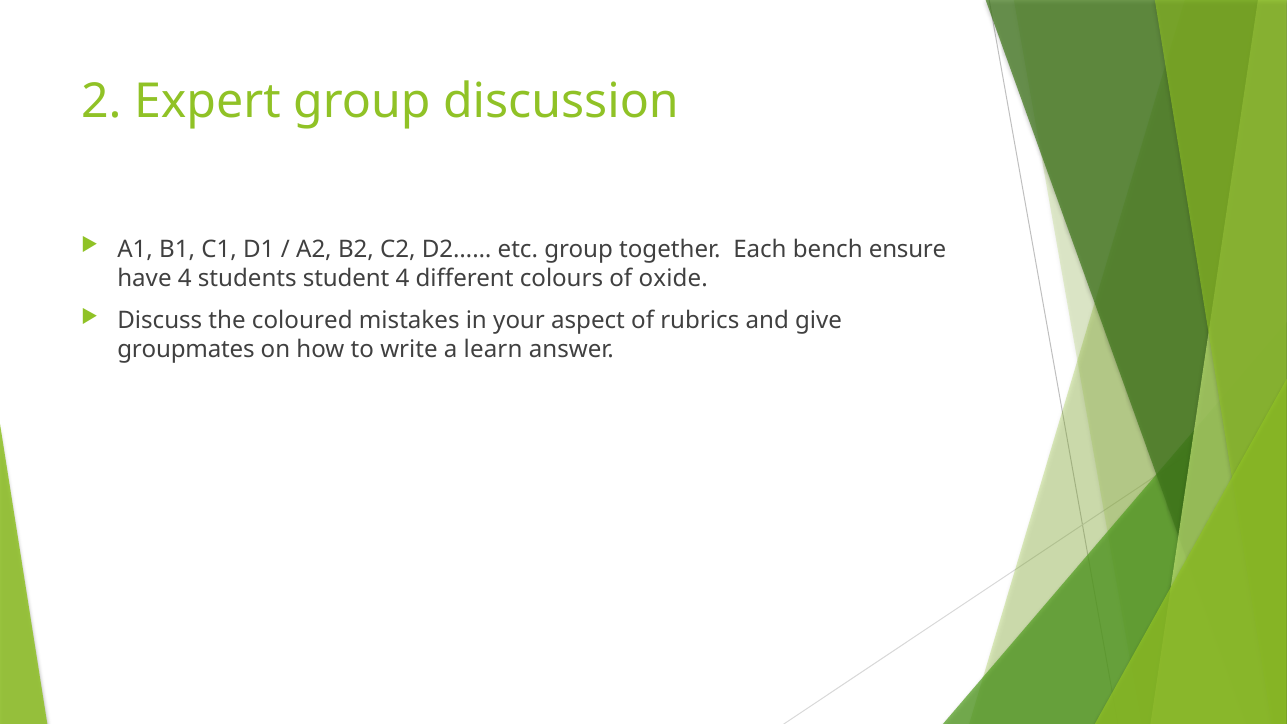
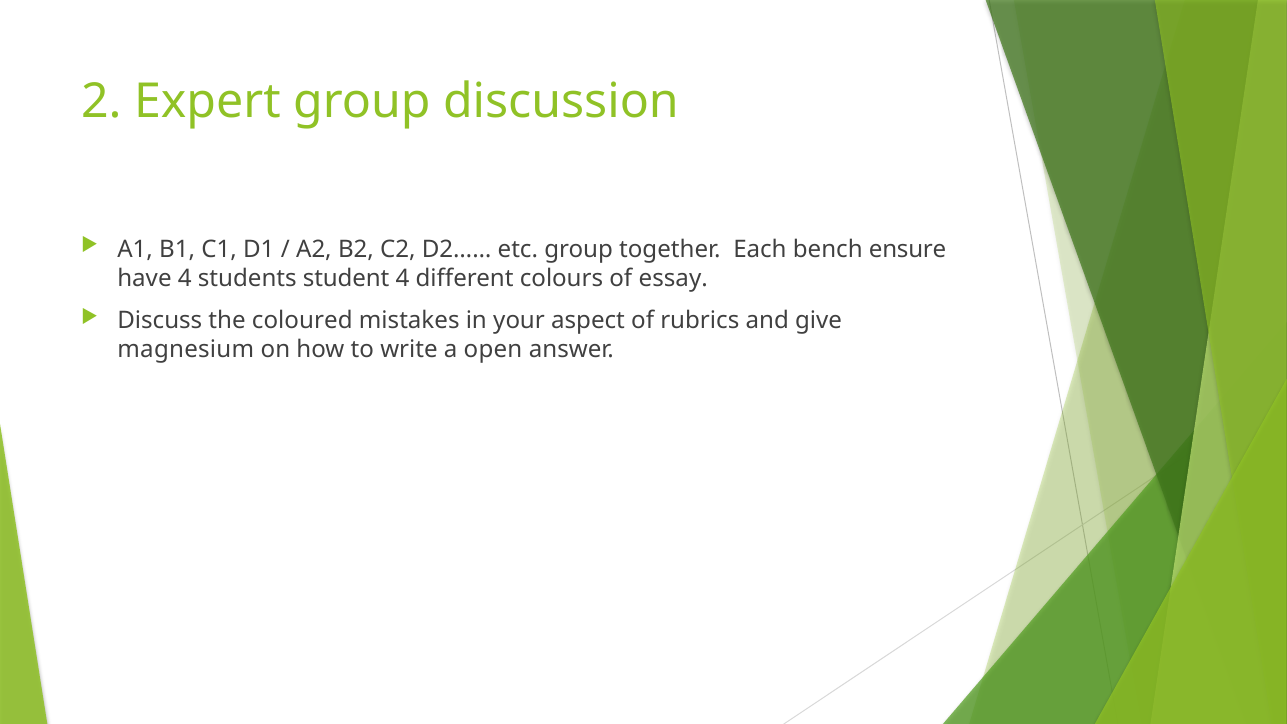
oxide: oxide -> essay (673, 278)
groupmates: groupmates -> magnesium (186, 349)
learn: learn -> open (493, 349)
